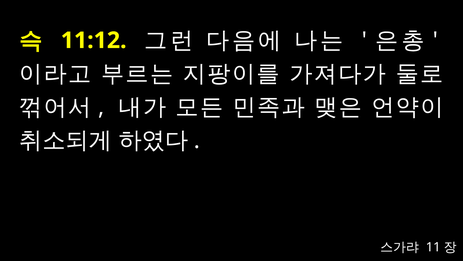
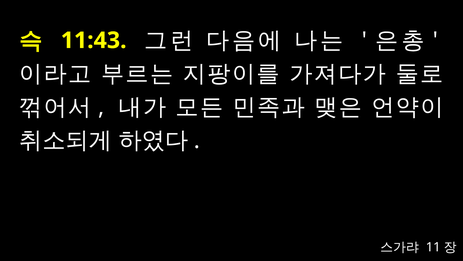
11:12: 11:12 -> 11:43 (94, 40)
